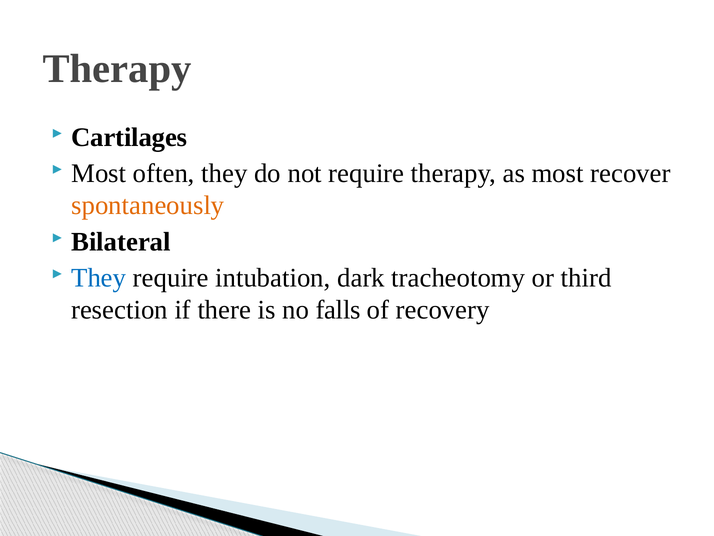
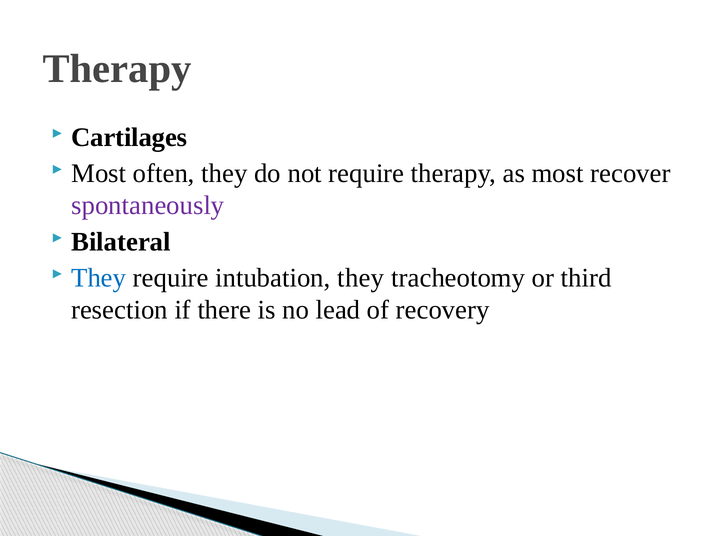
spontaneously colour: orange -> purple (148, 205)
intubation dark: dark -> they (361, 278)
falls: falls -> lead (338, 310)
